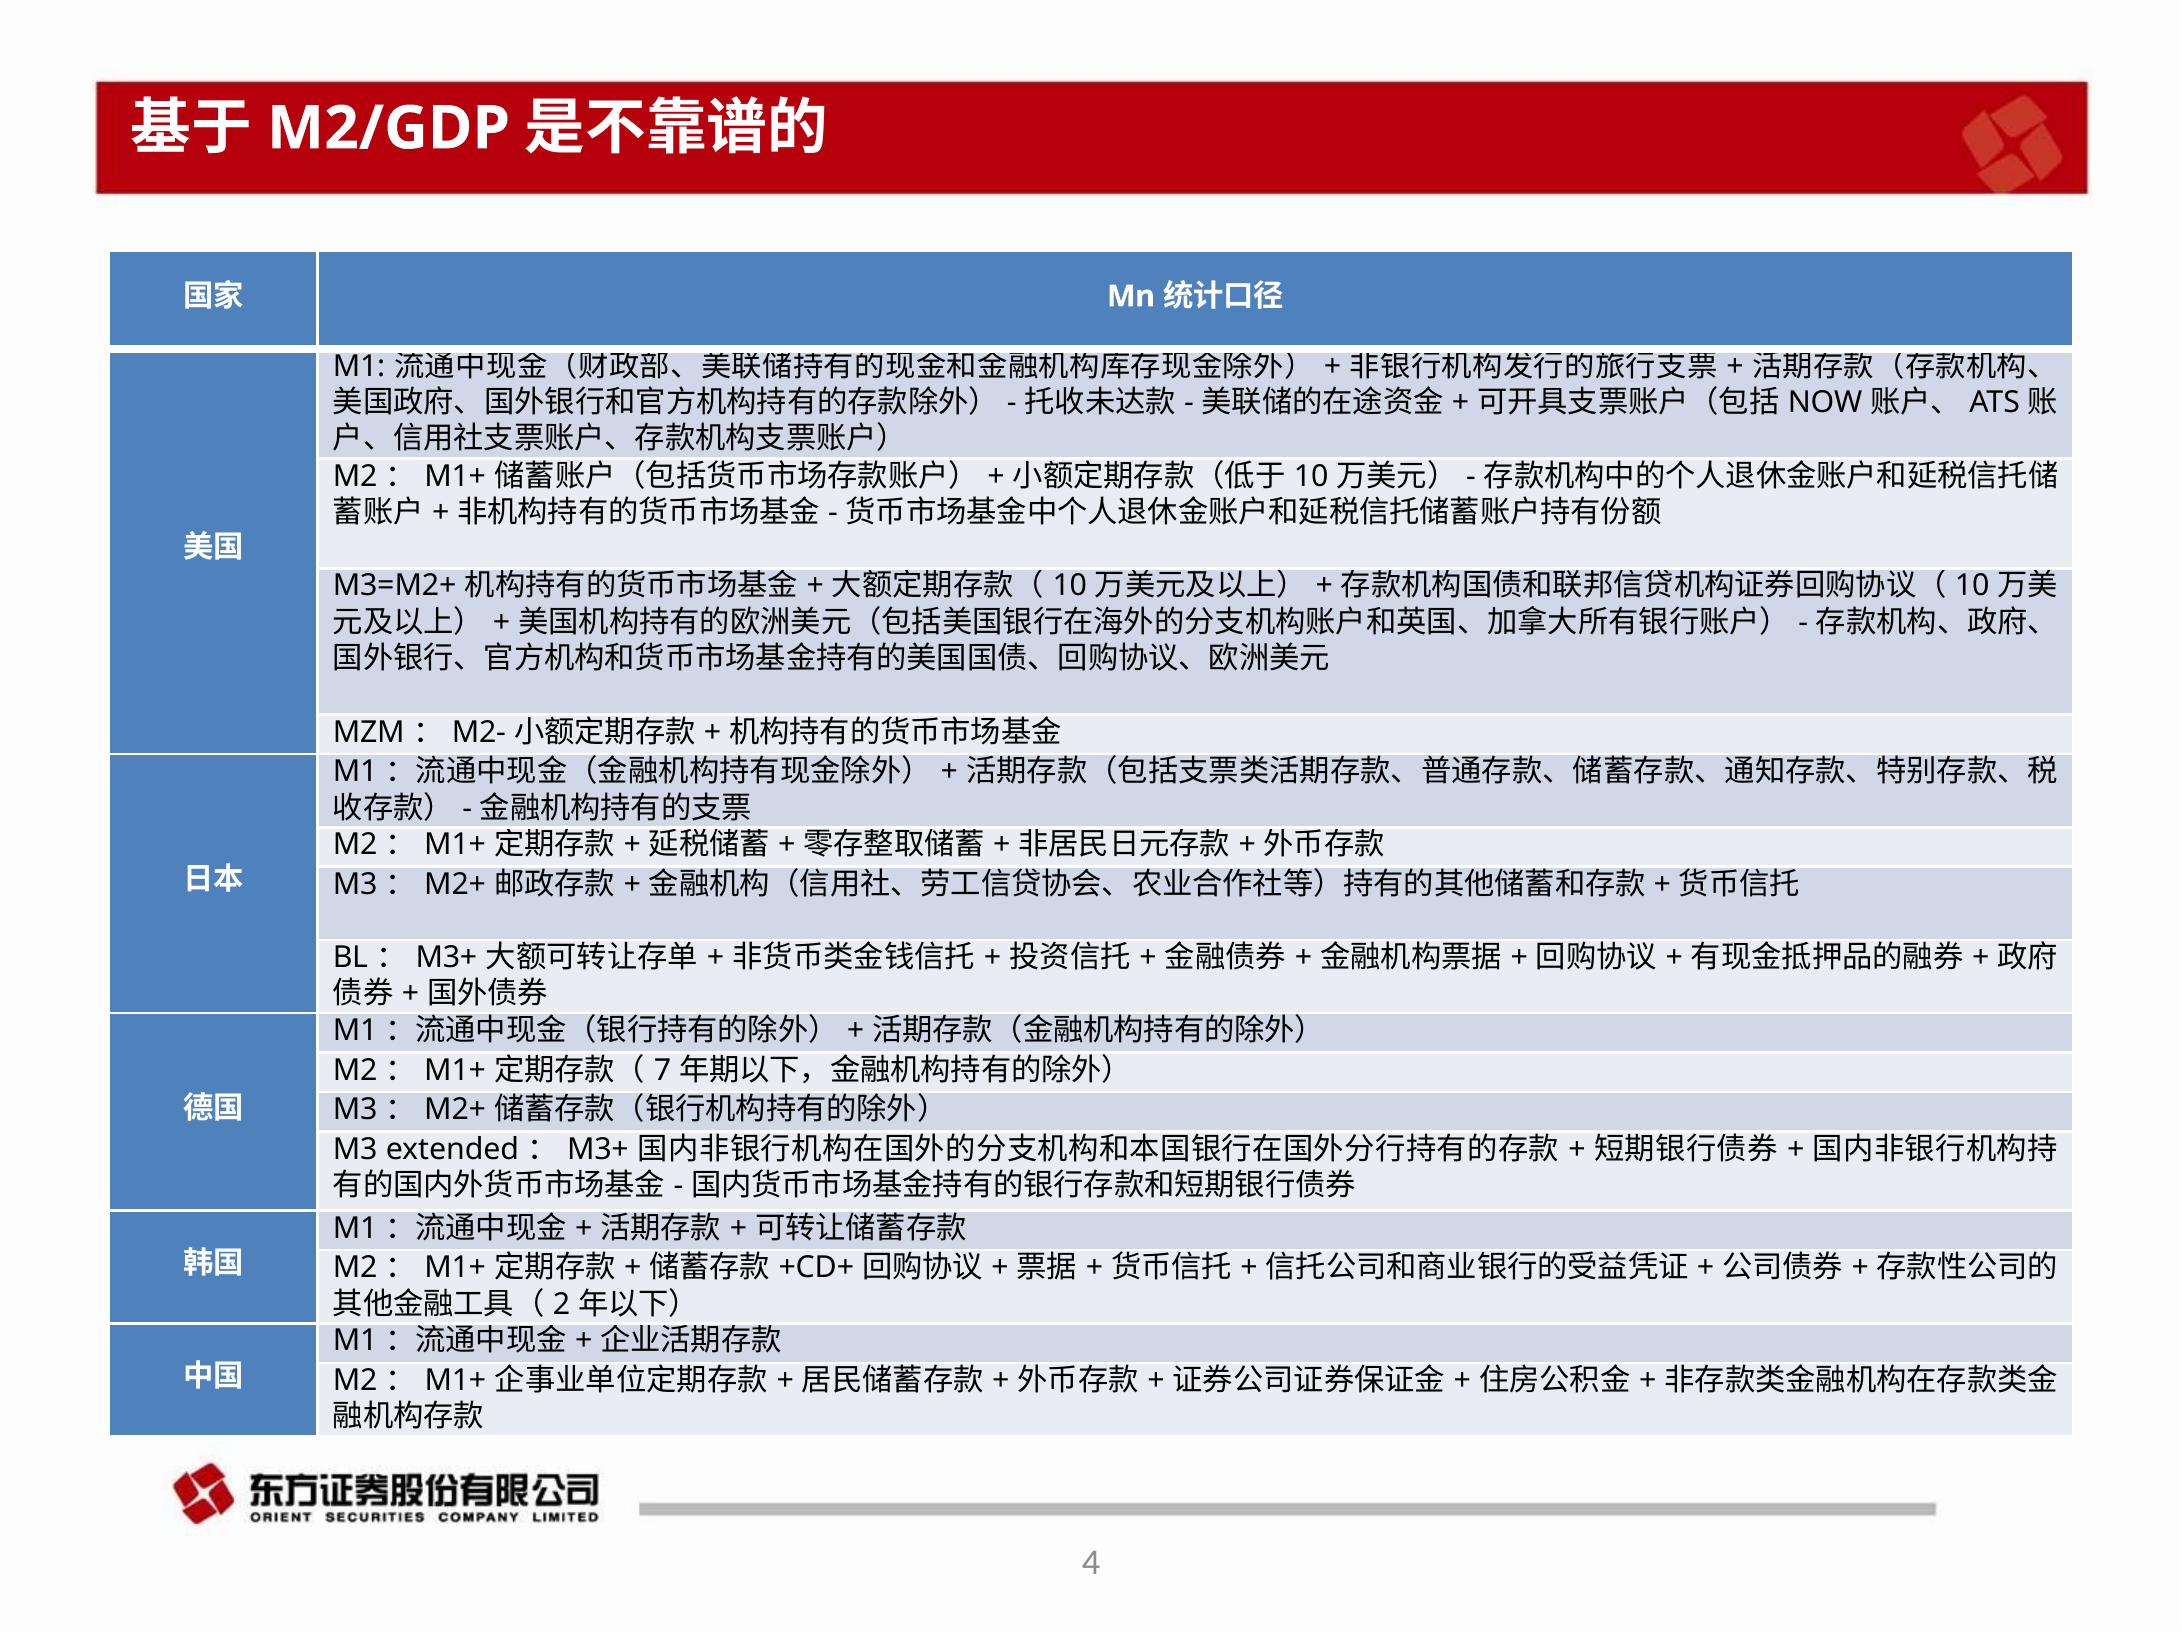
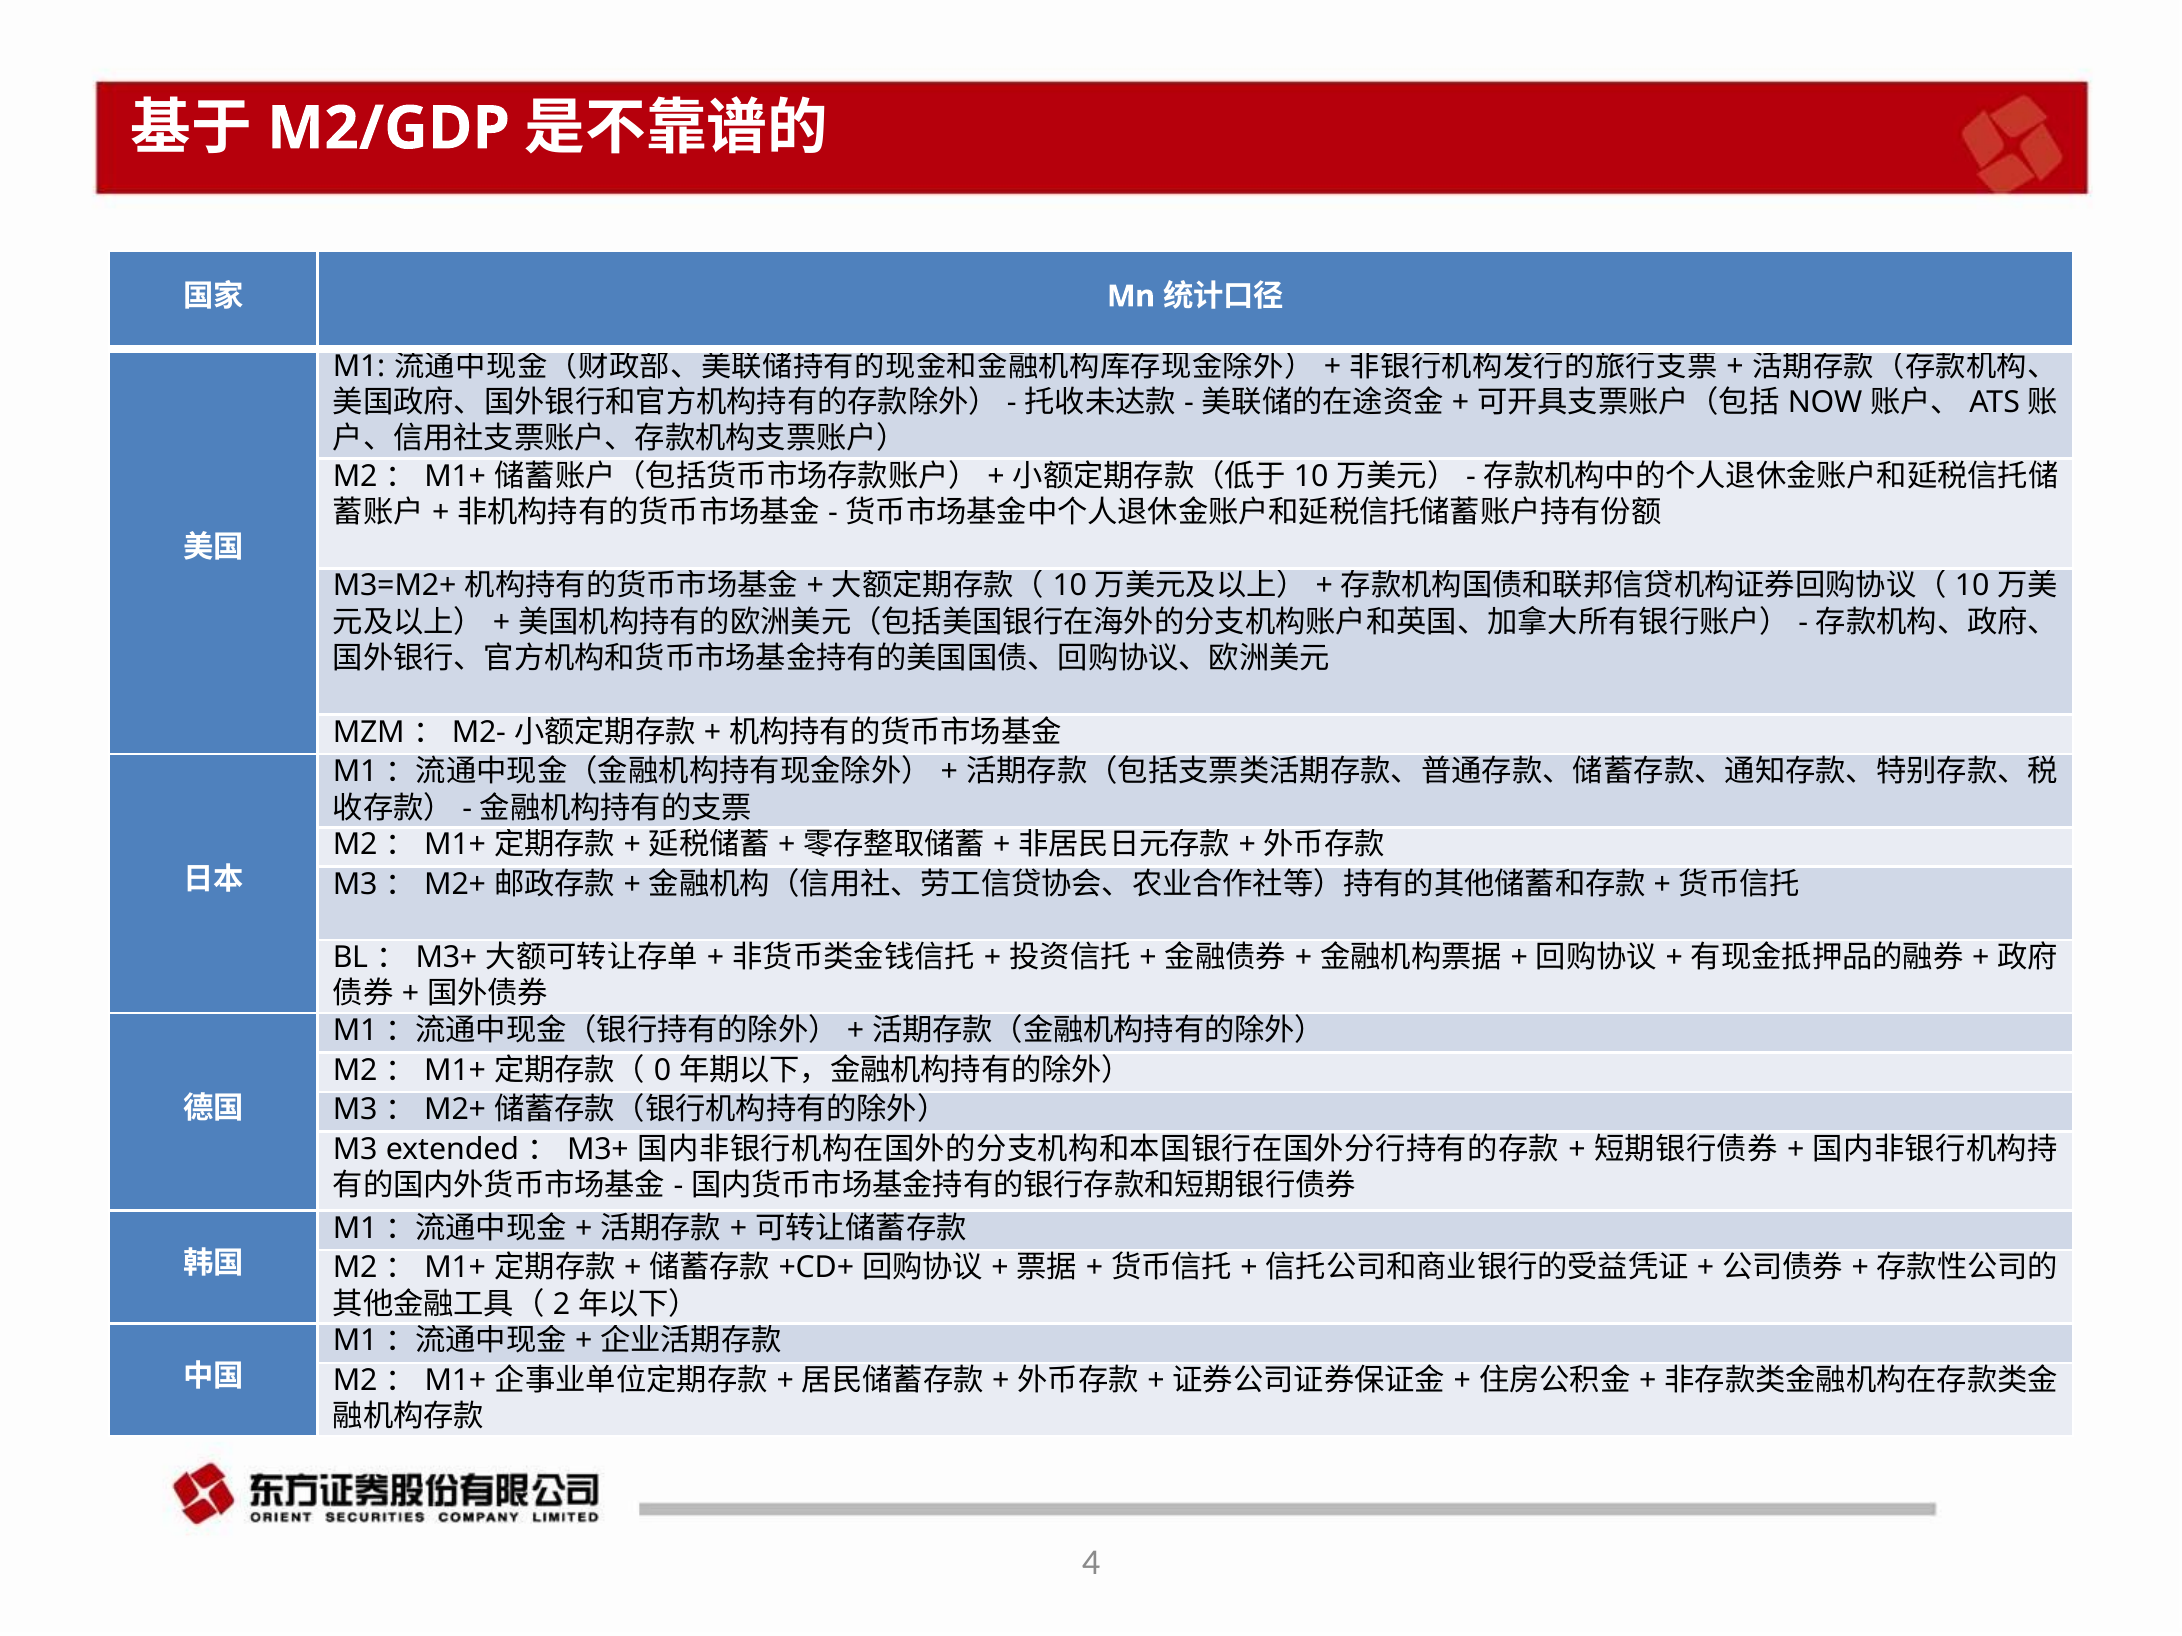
7: 7 -> 0 (662, 1071)
